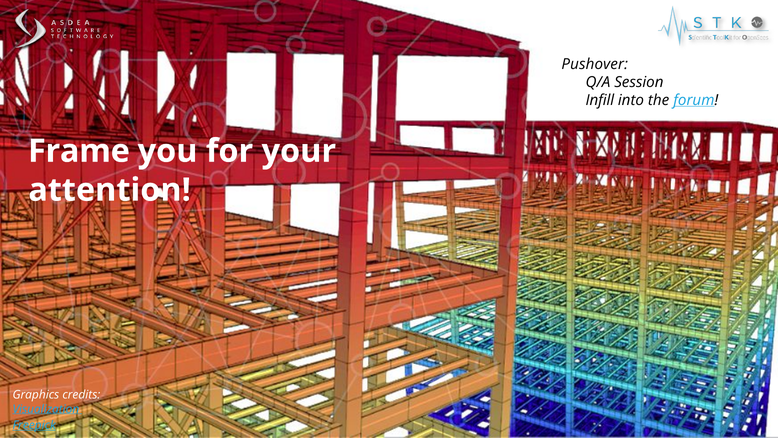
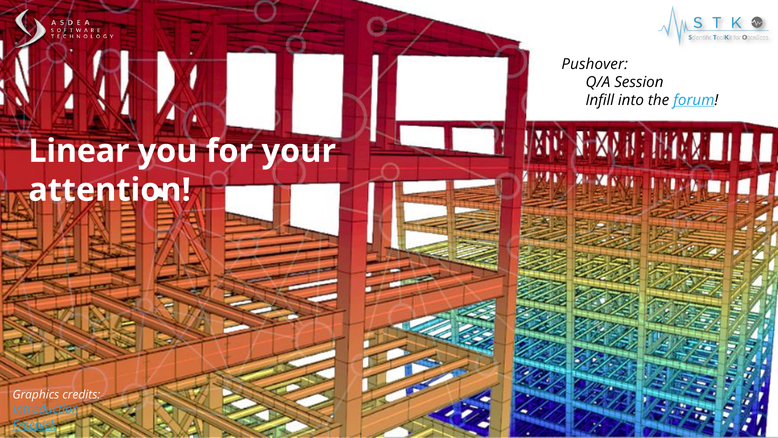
Frame: Frame -> Linear (79, 151)
Visualization: Visualization -> Introduction (46, 409)
